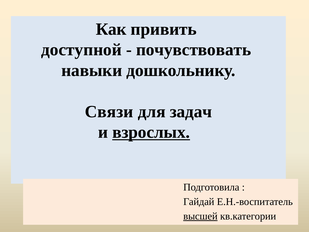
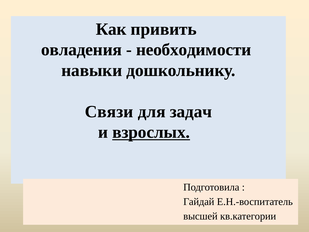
доступной: доступной -> овладения (82, 50)
почувствовать: почувствовать -> необходимости (194, 50)
высшей underline: present -> none (200, 216)
